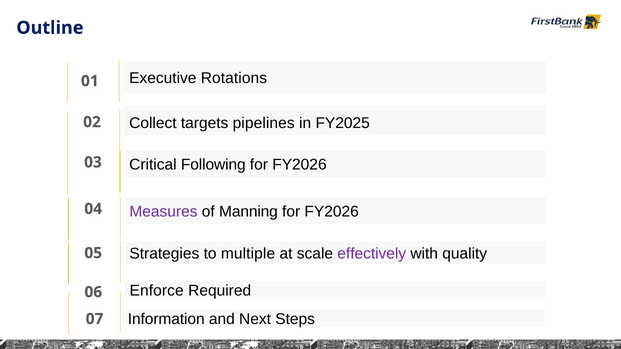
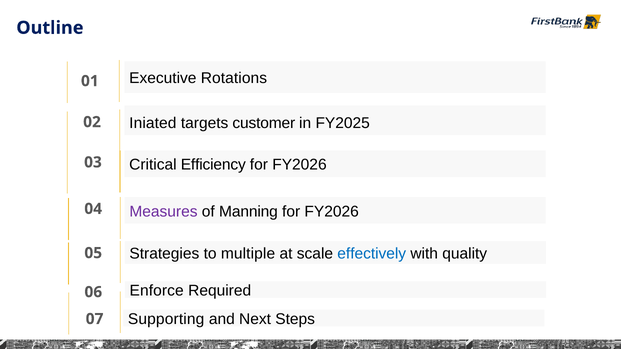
Collect: Collect -> Iniated (153, 123)
pipelines: pipelines -> customer (264, 123)
Following: Following -> Efficiency (213, 165)
effectively colour: purple -> blue (372, 254)
Information: Information -> Supporting (166, 319)
